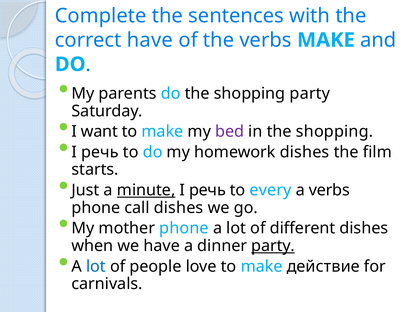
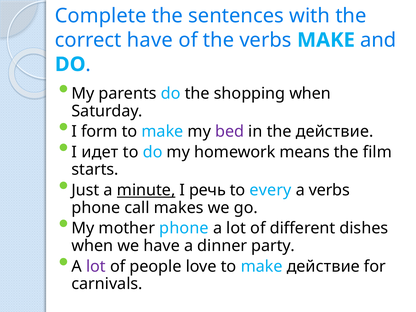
shopping party: party -> when (310, 94)
want: want -> form (99, 132)
in the shopping: shopping -> действие (335, 132)
речь: речь -> идет (100, 152)
homework dishes: dishes -> means (305, 152)
call dishes: dishes -> makes (179, 208)
party underline: present -> none (273, 246)
lot colour: blue -> purple (96, 266)
